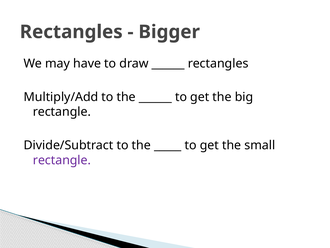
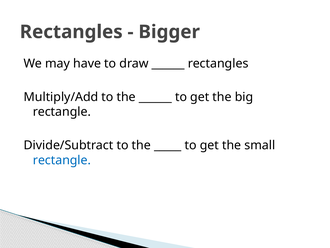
rectangle colour: purple -> blue (62, 160)
